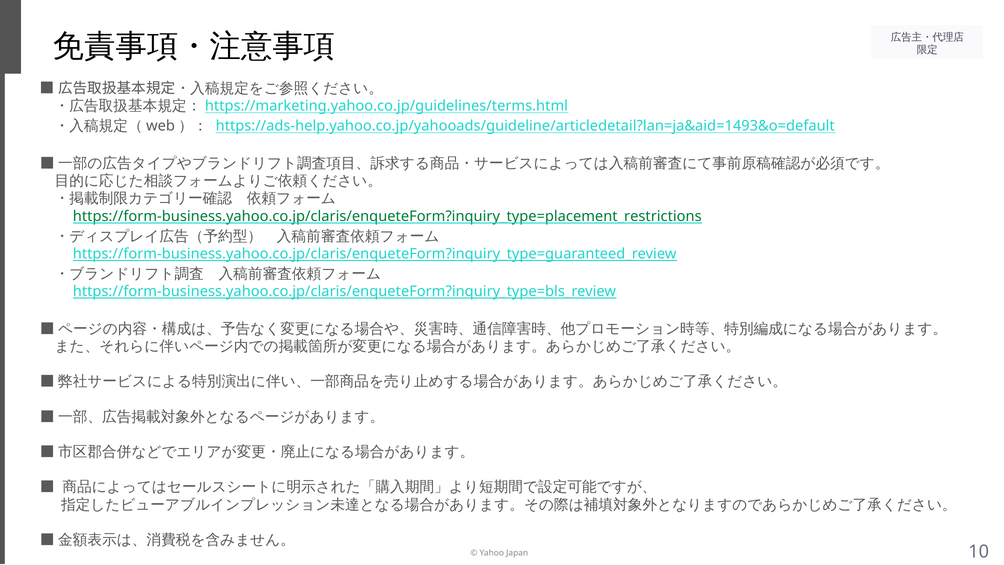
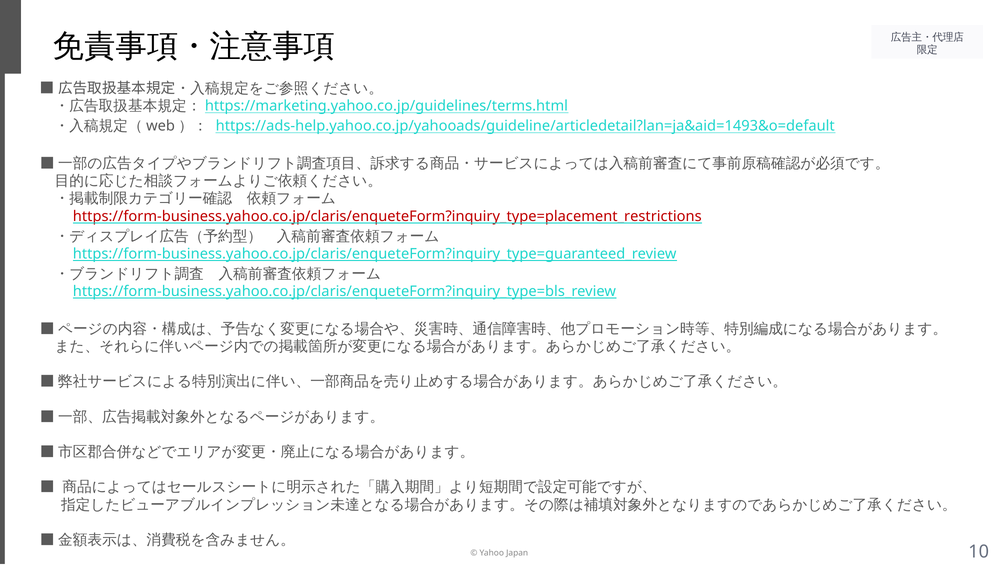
https://form-business.yahoo.co.jp/claris/enqueteForm?inquiry_type=placement_restrictions colour: green -> red (387, 216)
